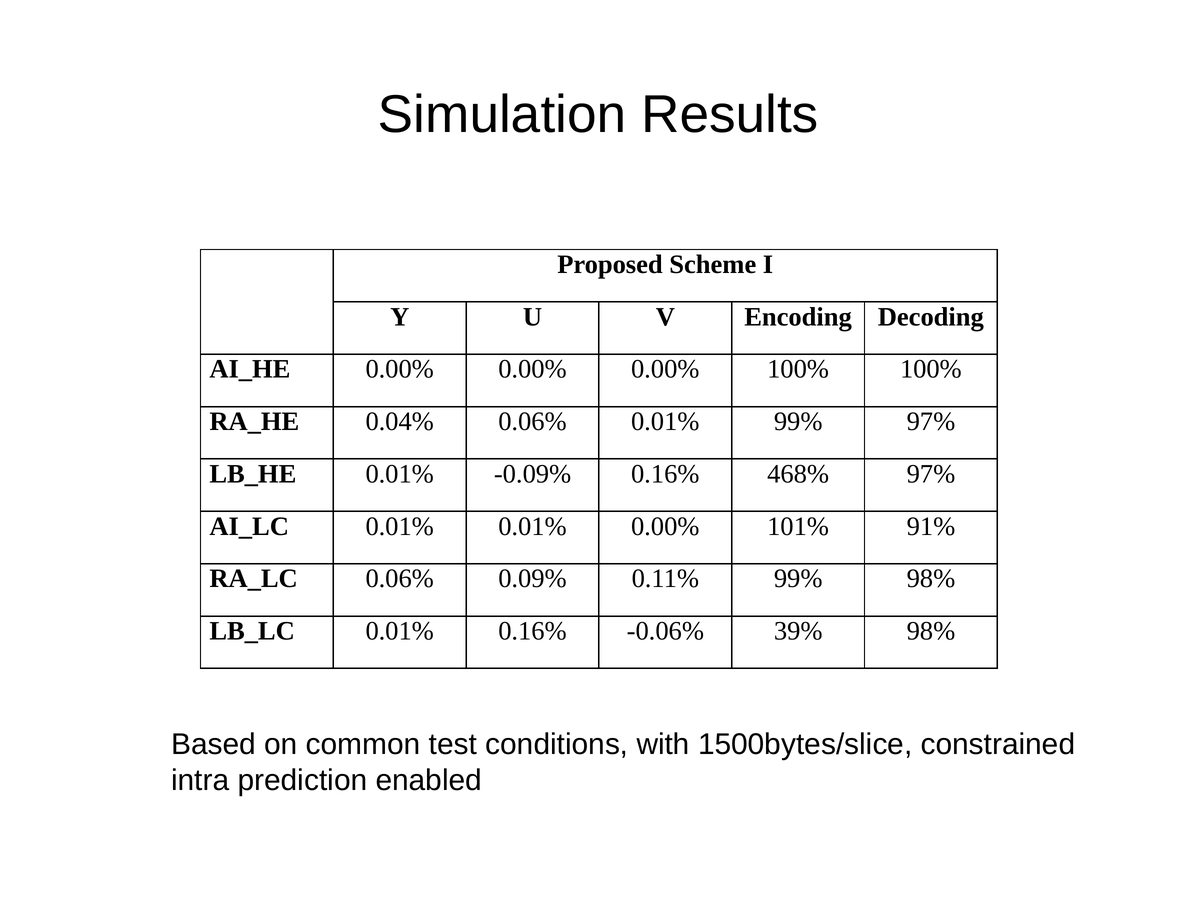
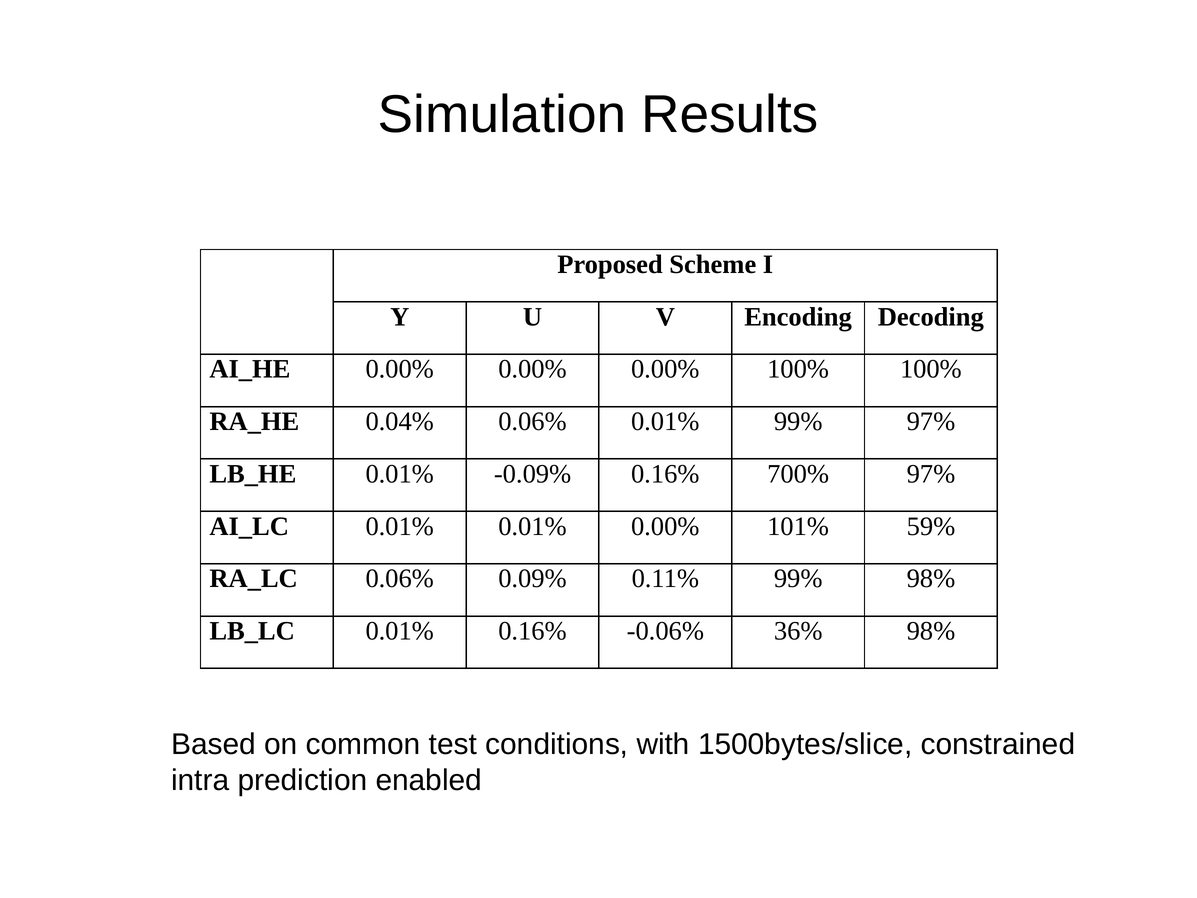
468%: 468% -> 700% (798, 474)
91%: 91% -> 59% (931, 526)
39%: 39% -> 36% (798, 631)
